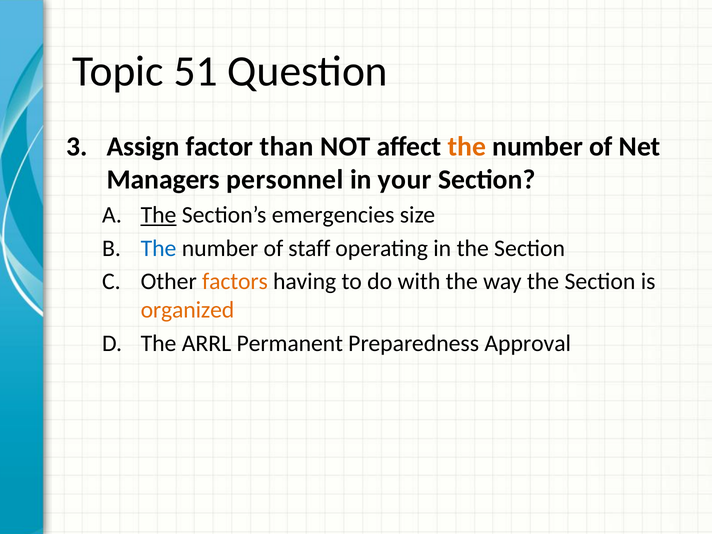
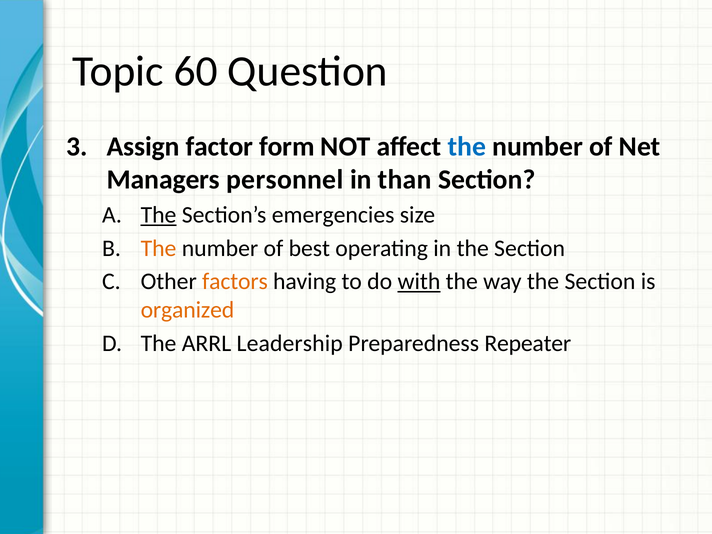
51: 51 -> 60 (196, 71)
than: than -> form (287, 147)
the colour: orange -> blue (467, 147)
your: your -> than (405, 180)
The colour: blue -> orange (159, 248)
staff: staff -> best (309, 248)
with underline: none -> present (419, 282)
Permanent: Permanent -> Leadership (290, 343)
Approval: Approval -> Repeater (528, 343)
